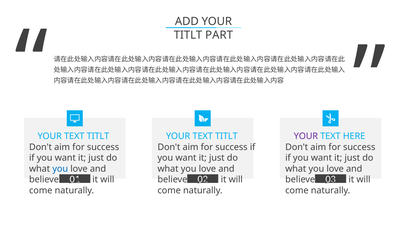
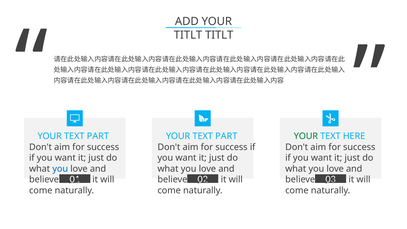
TITLT PART: PART -> TITLT (219, 35)
TITLT: TITLT -> PART (98, 136)
TITLT: TITLT -> PART (226, 136)
YOUR colour: purple -> green (306, 136)
